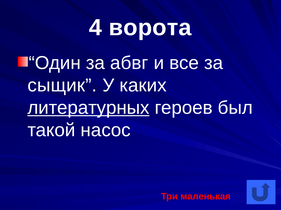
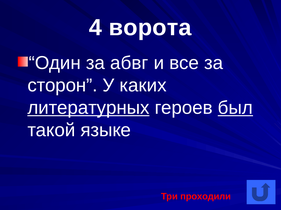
сыщик: сыщик -> сторон (62, 86)
был underline: none -> present (235, 108)
насос: насос -> языке (106, 131)
маленькая: маленькая -> проходили (206, 197)
